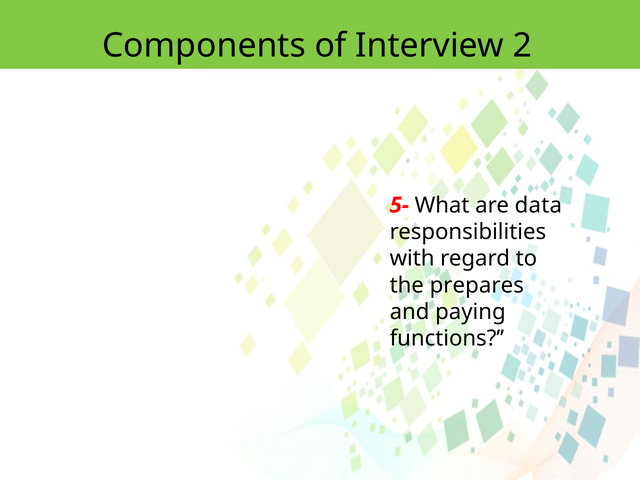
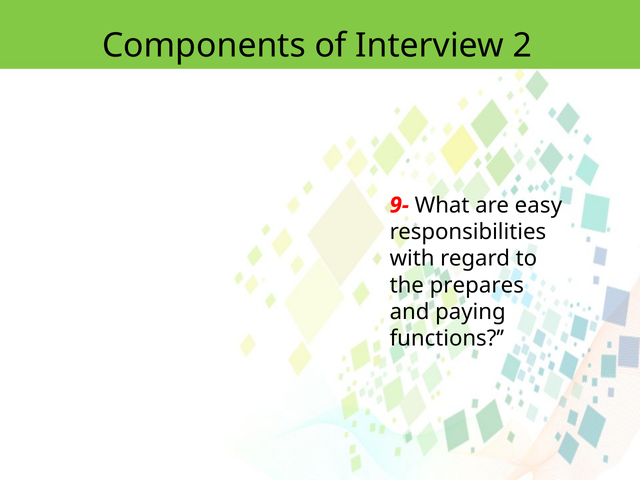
5-: 5- -> 9- (399, 205)
data: data -> easy (538, 205)
